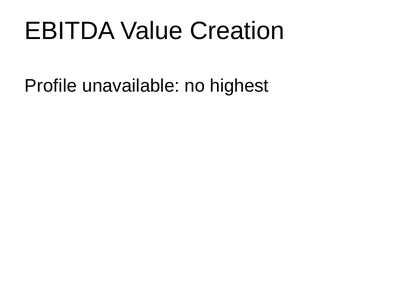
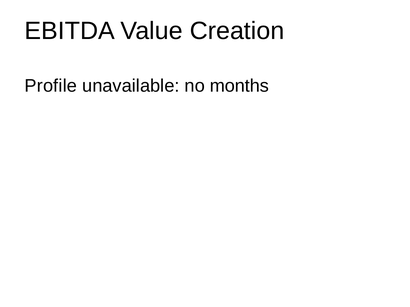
highest: highest -> months (239, 86)
